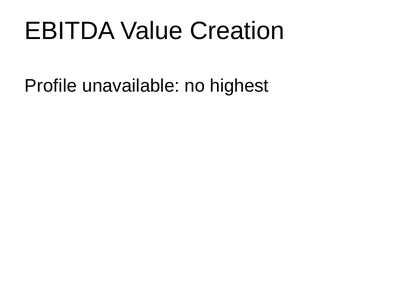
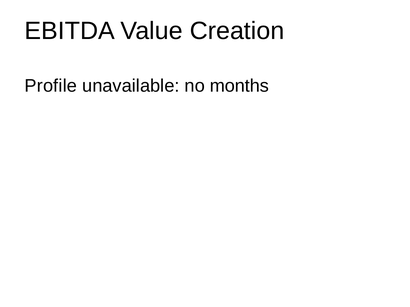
highest: highest -> months (239, 86)
